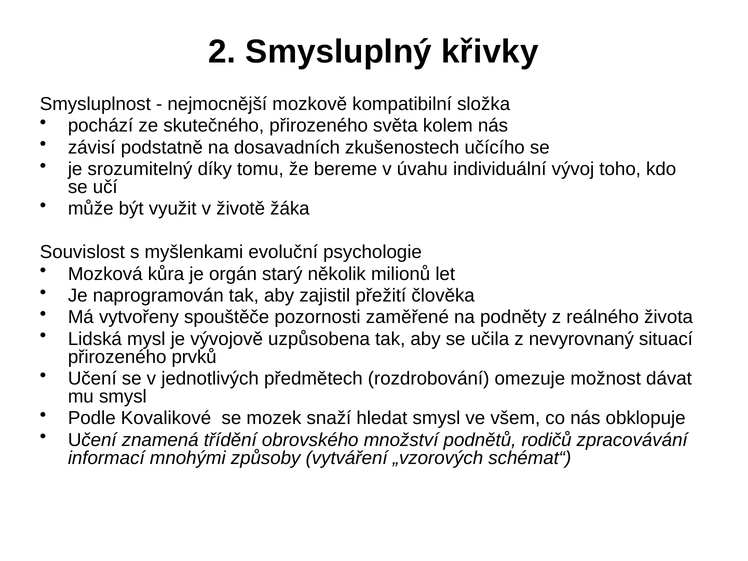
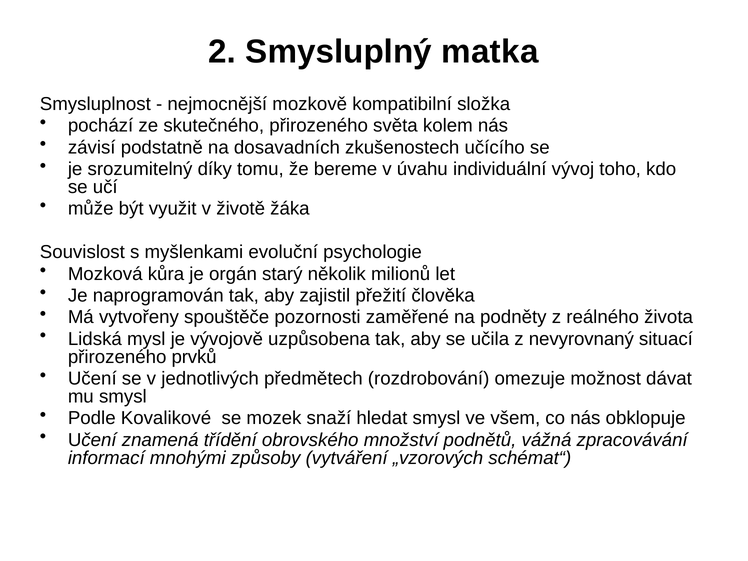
křivky: křivky -> matka (490, 52)
rodičů: rodičů -> vážná (546, 440)
